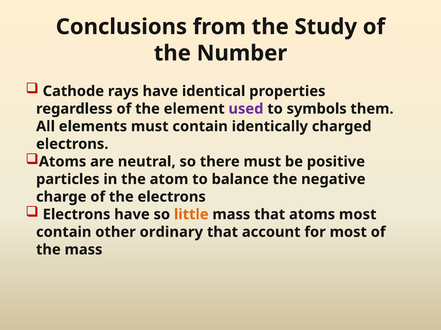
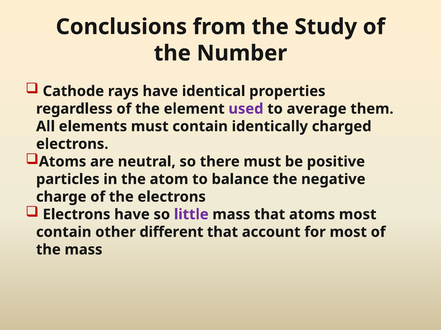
symbols: symbols -> average (317, 109)
little colour: orange -> purple (191, 215)
ordinary: ordinary -> different (171, 233)
